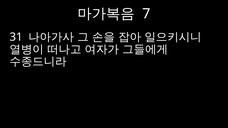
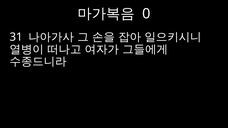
7: 7 -> 0 (146, 14)
